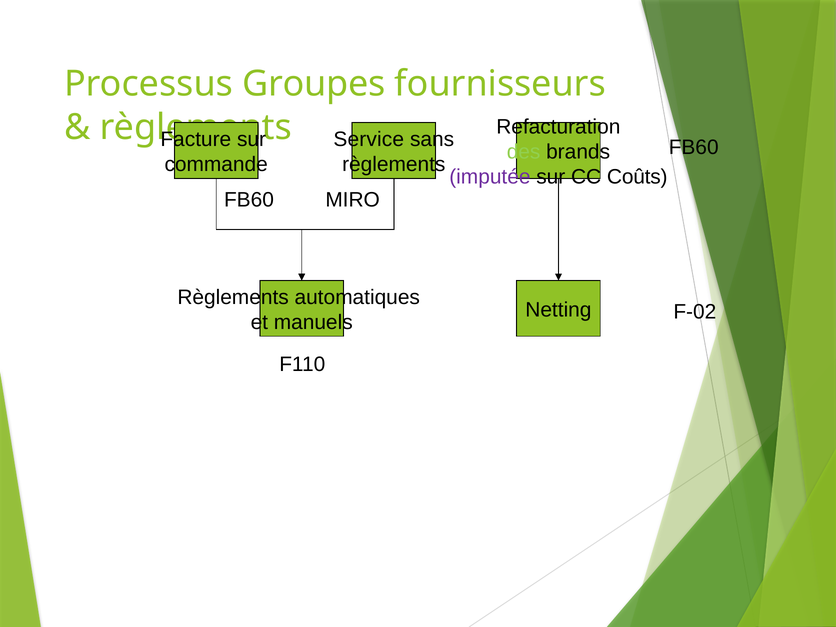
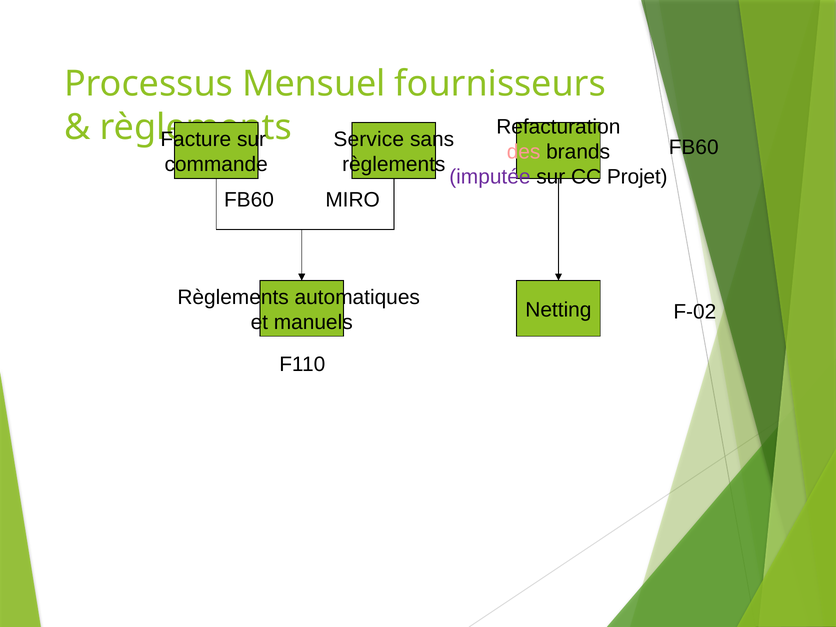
Groupes: Groupes -> Mensuel (314, 84)
des colour: light green -> pink (524, 152)
Coûts: Coûts -> Projet (637, 177)
